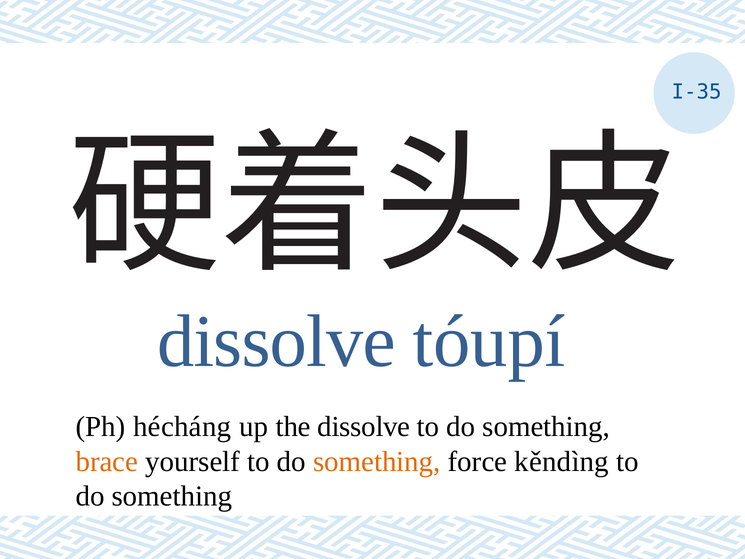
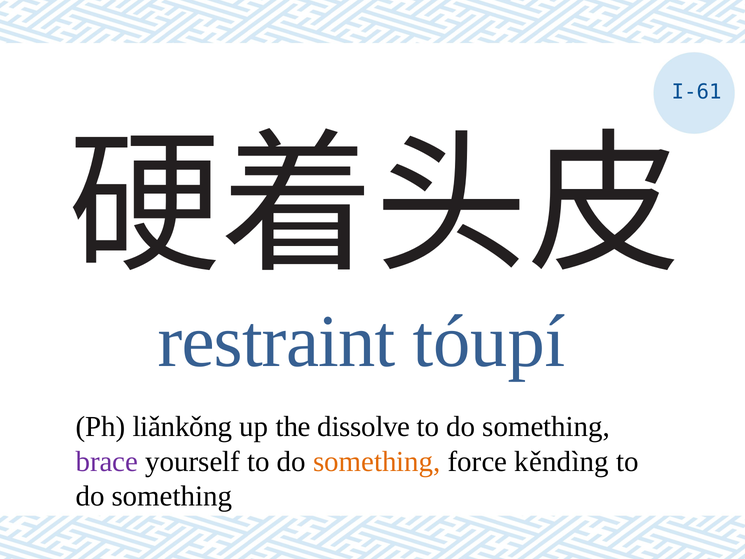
I-35: I-35 -> I-61 (697, 92)
dissolve: dissolve -> restraint (276, 342)
hécháng: hécháng -> liǎnkǒng (182, 427)
brace colour: orange -> purple (107, 461)
